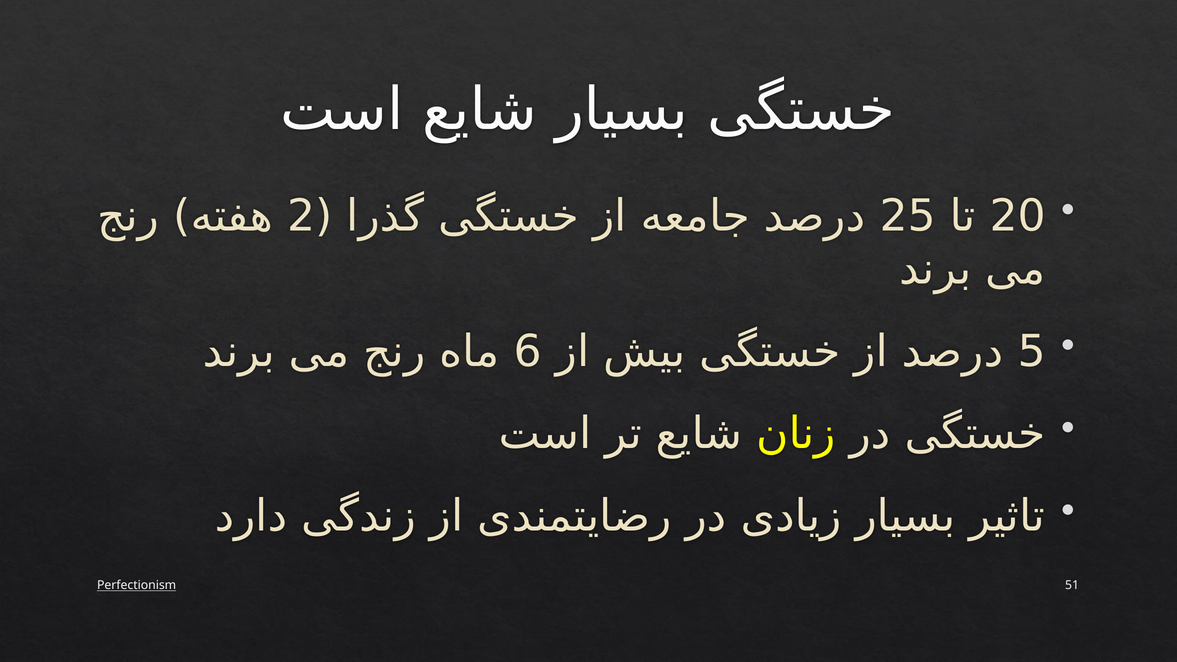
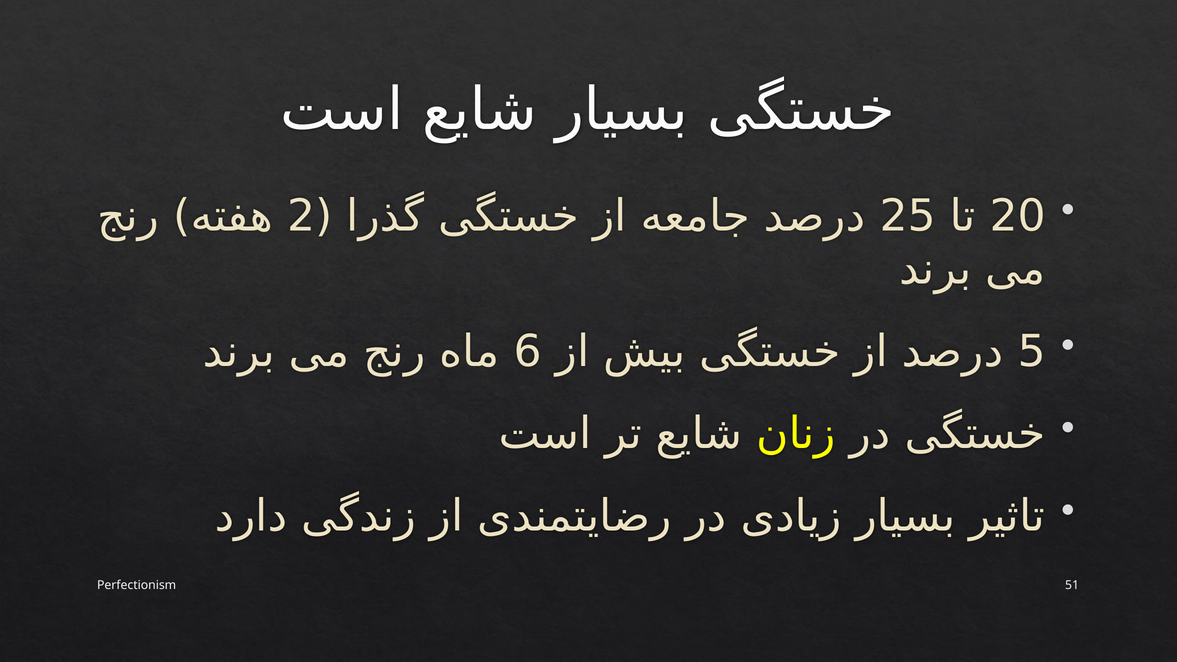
Perfectionism underline: present -> none (137, 585)
